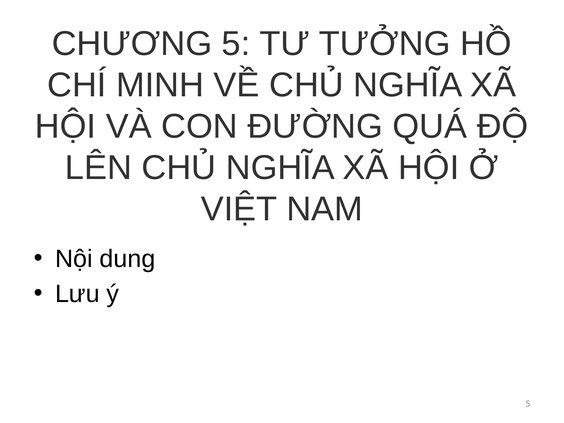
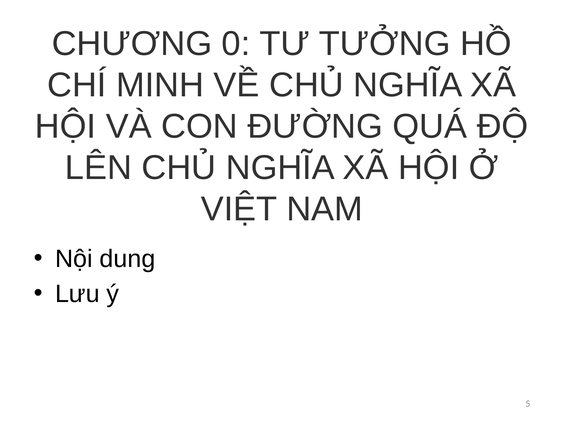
CHƯƠNG 5: 5 -> 0 (236, 44)
